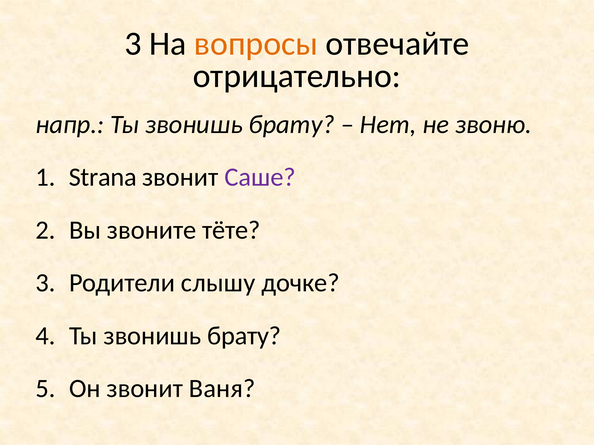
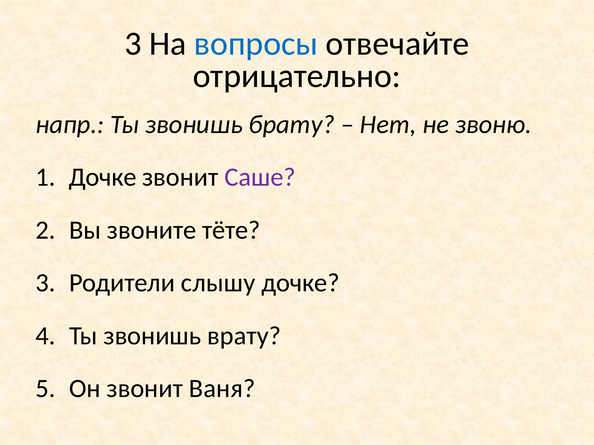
вопросы colour: orange -> blue (256, 44)
Strana: Strana -> Дочке (103, 177)
брату: брату -> врату (244, 336)
